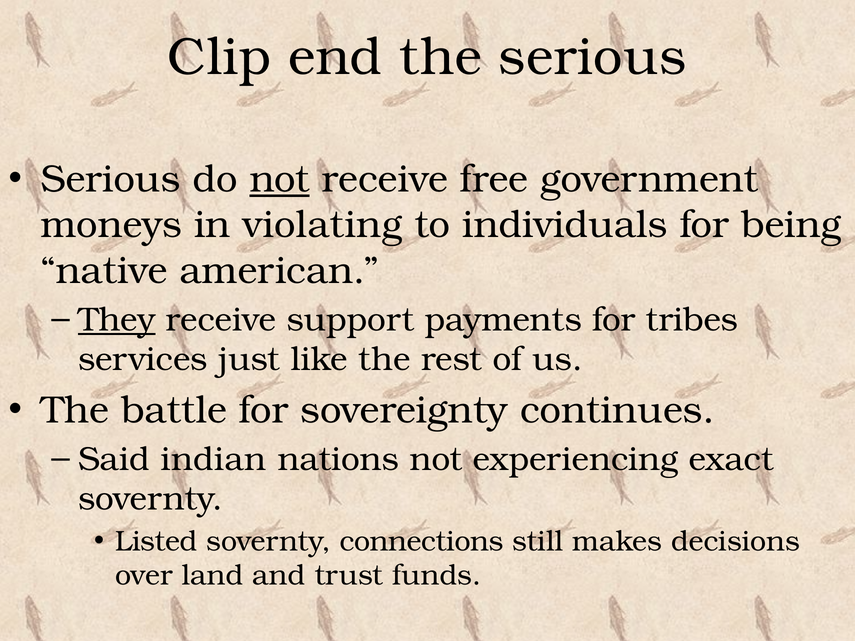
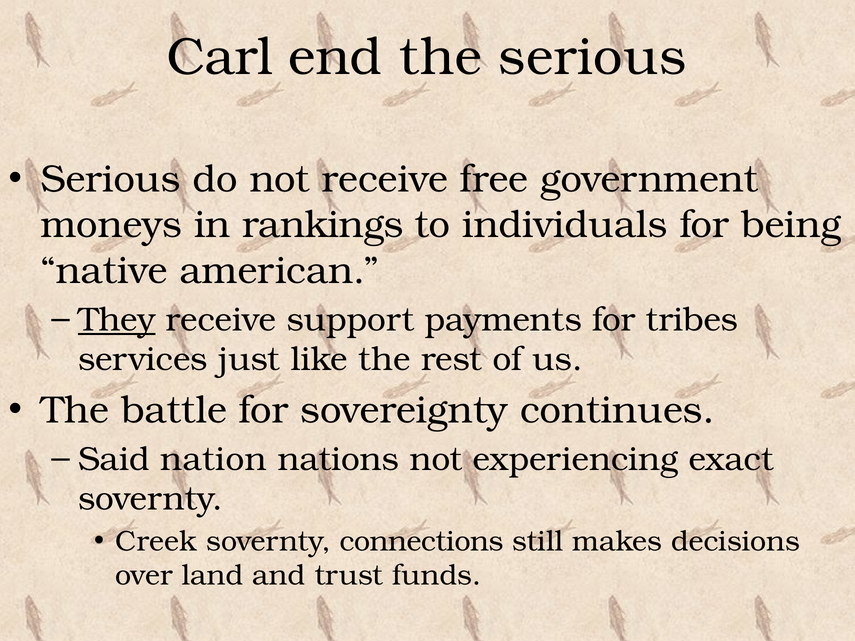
Clip: Clip -> Carl (220, 57)
not underline: present -> none (280, 179)
violating: violating -> rankings (323, 225)
indian: indian -> nation (213, 459)
Listed: Listed -> Creek (156, 541)
